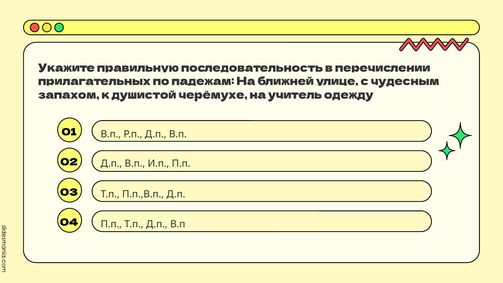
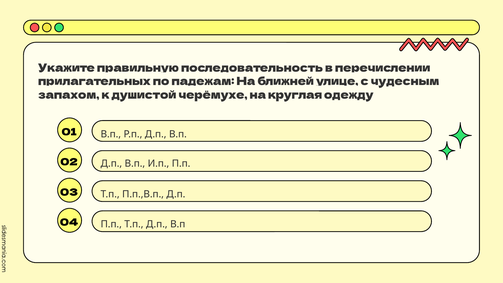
учитель: учитель -> круглая (295, 95)
